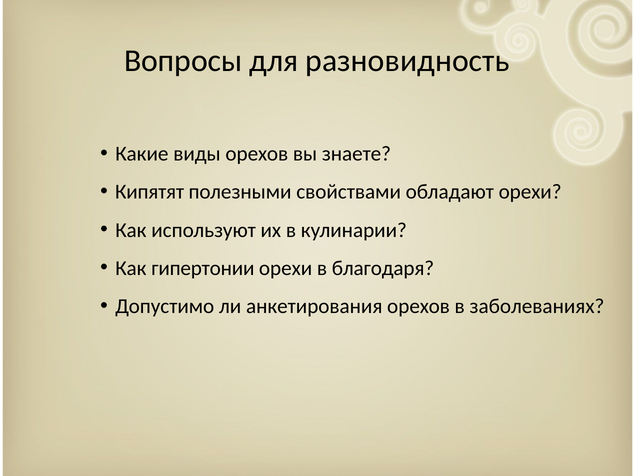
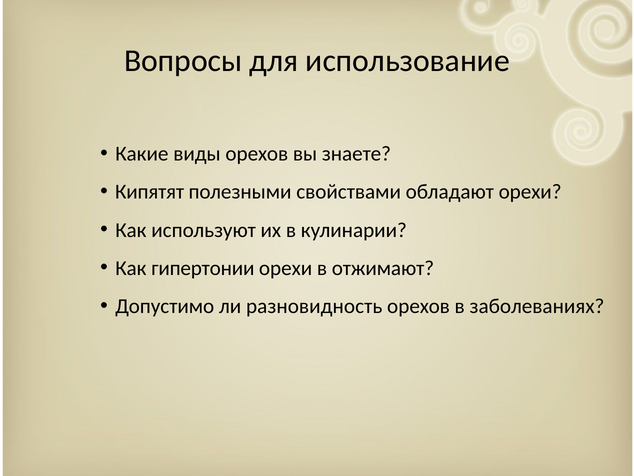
разновидность: разновидность -> использование (408, 61)
благодаря: благодаря -> отжимают (383, 268)
анкетирования: анкетирования -> разновидность (314, 306)
